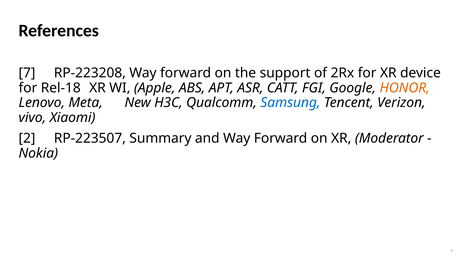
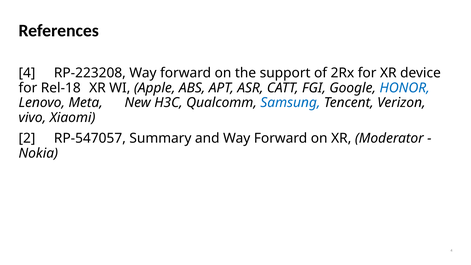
7: 7 -> 4 (27, 73)
HONOR colour: orange -> blue (405, 88)
RP-223507: RP-223507 -> RP-547057 (90, 138)
